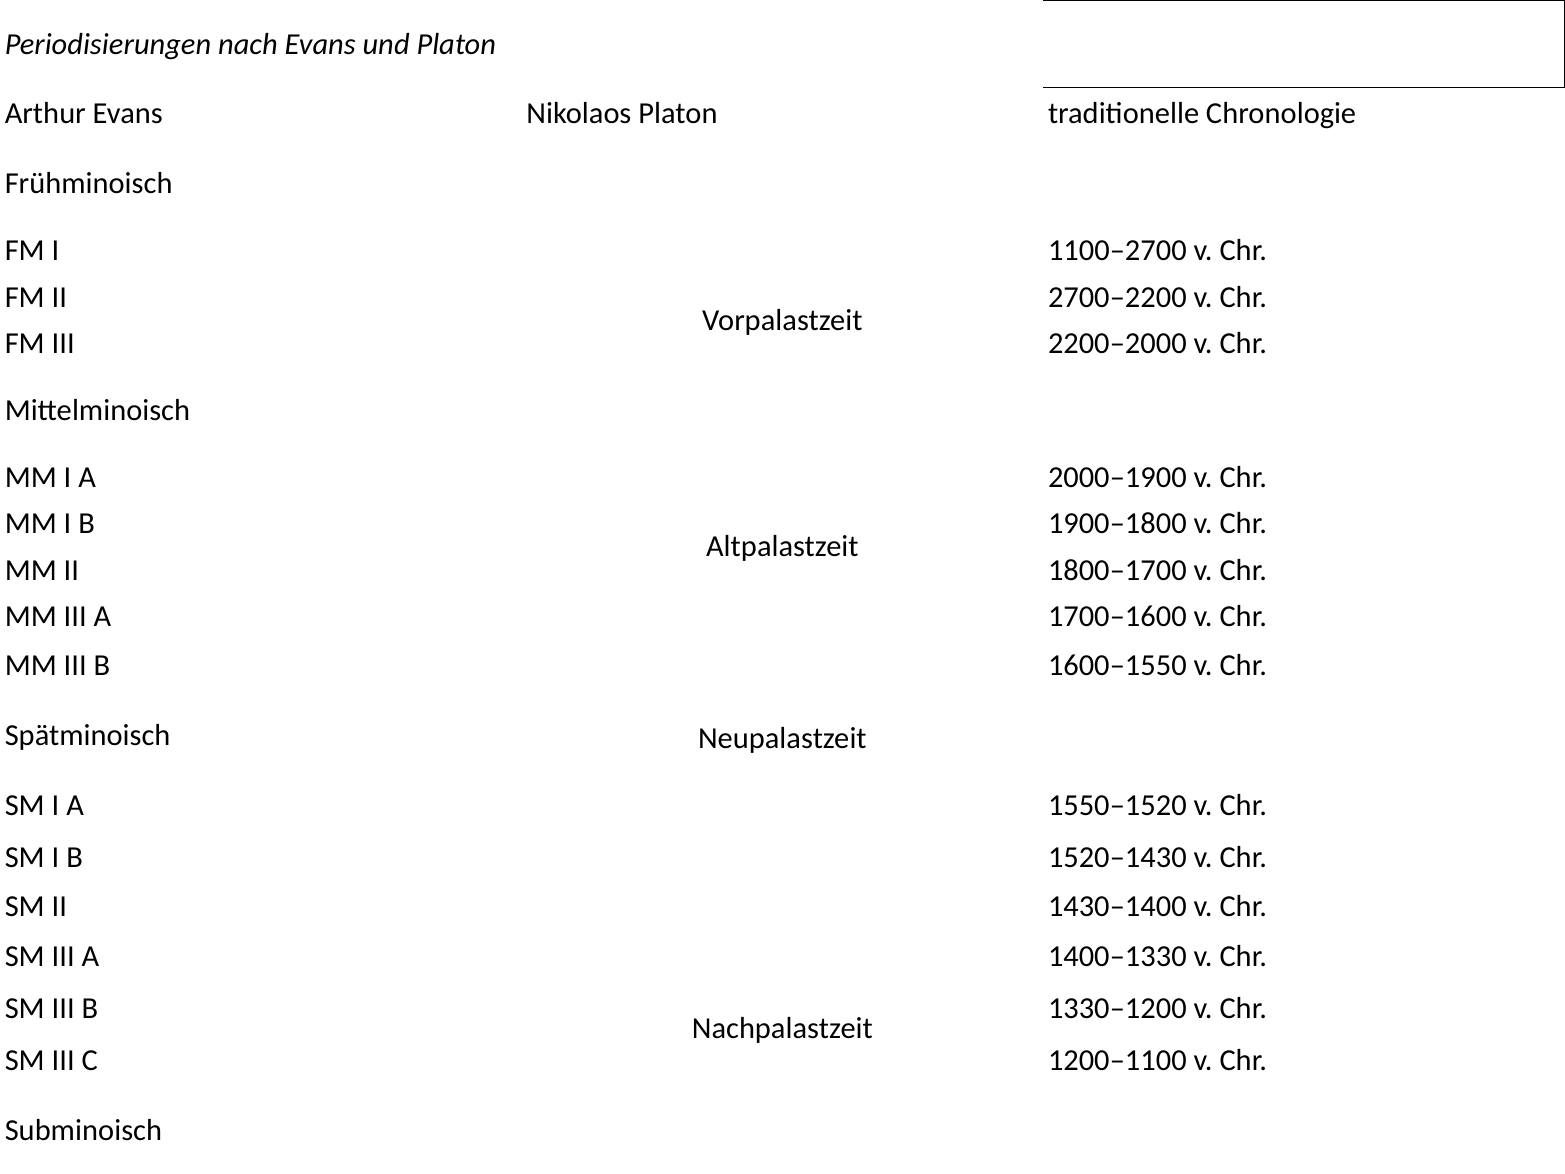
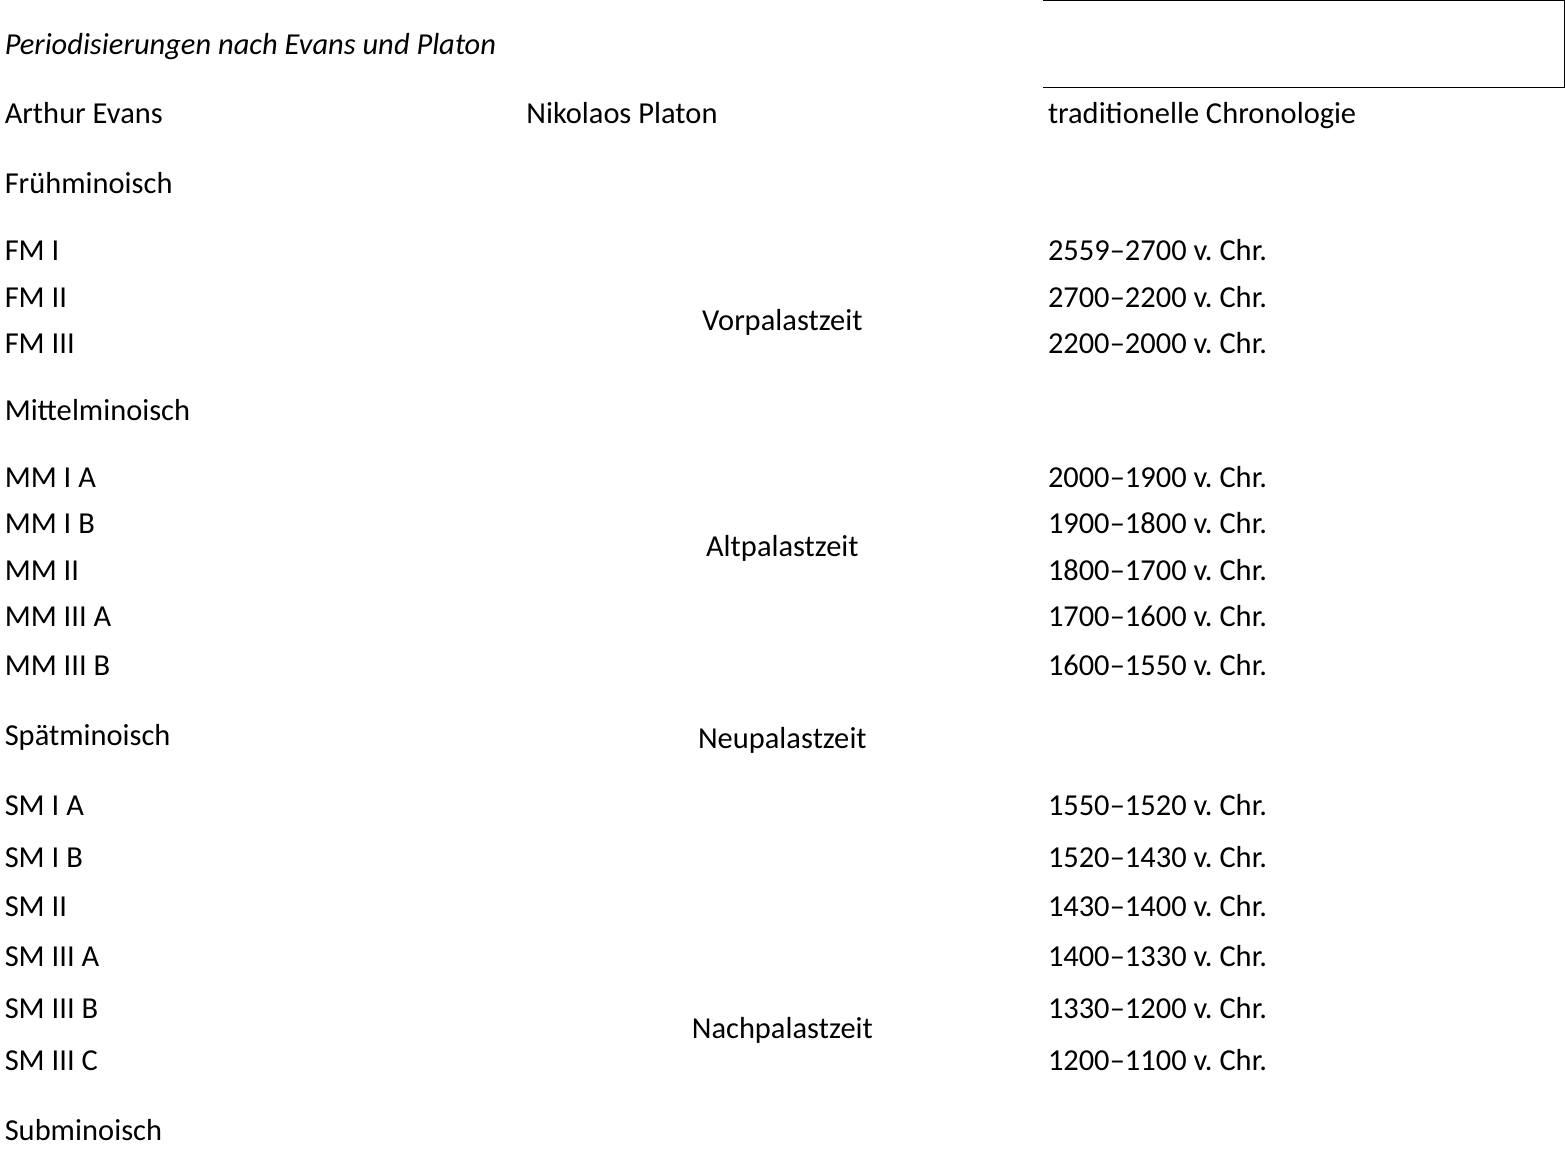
1100–2700: 1100–2700 -> 2559–2700 (1117, 251)
